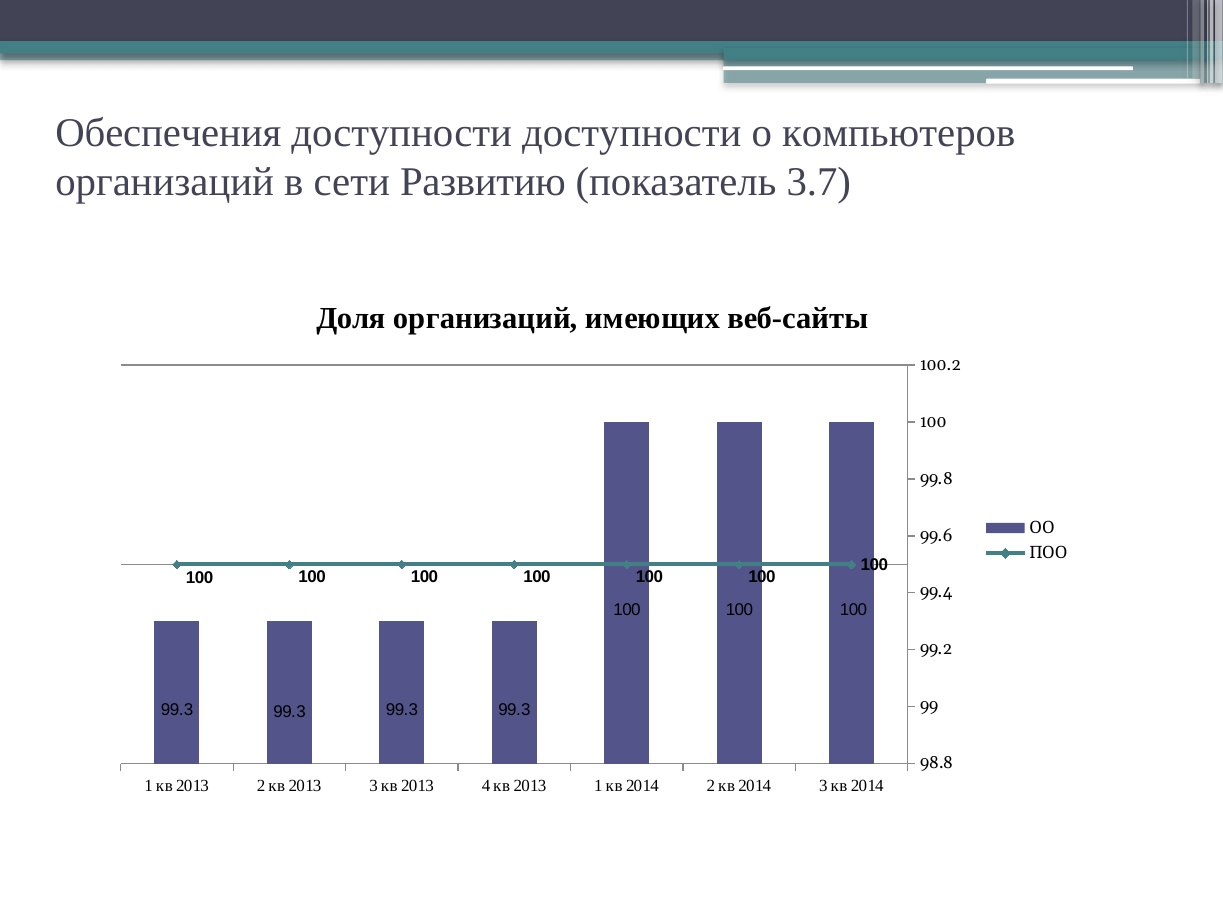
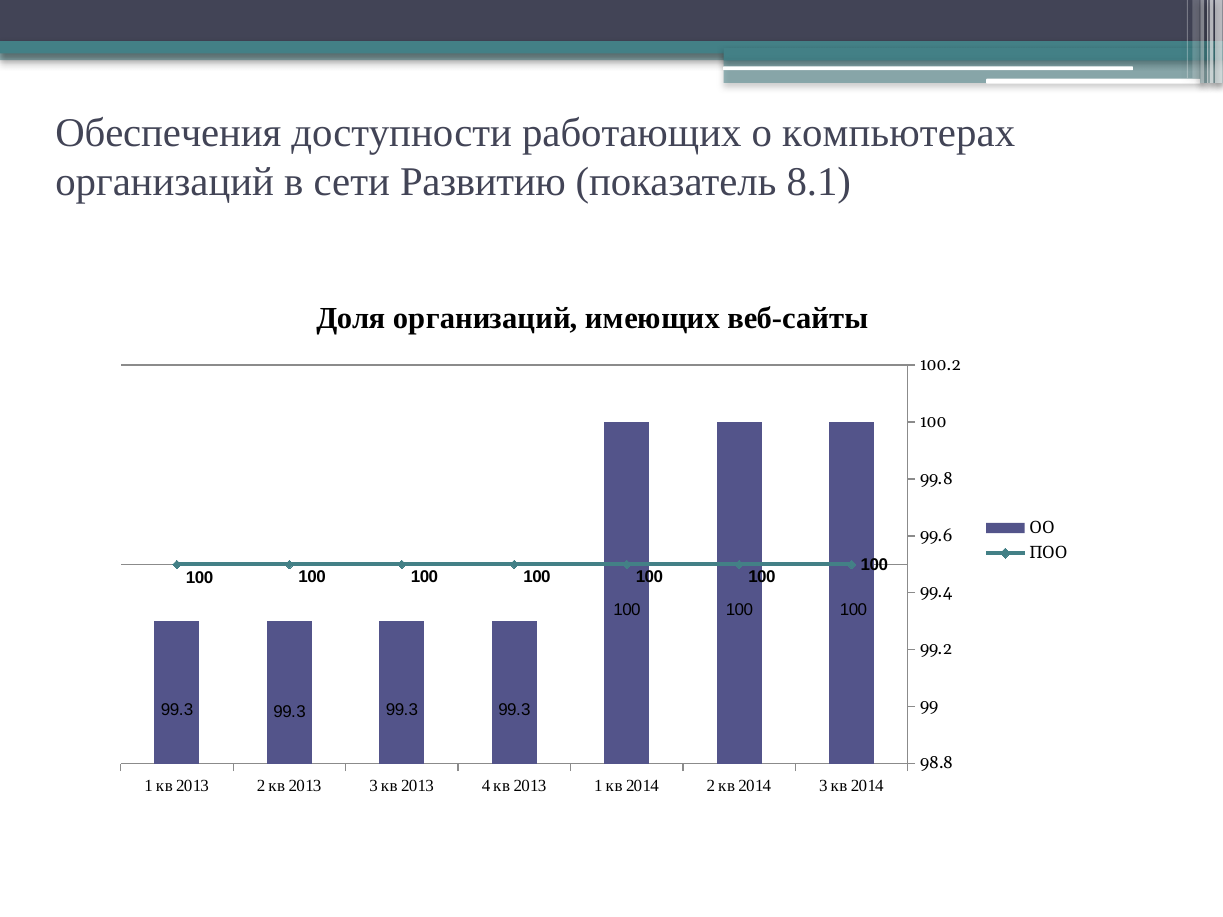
доступности доступности: доступности -> работающих (632, 133)
компьютеров: компьютеров -> компьютерах (899, 133)
3.7: 3.7 -> 8.1 (819, 182)
